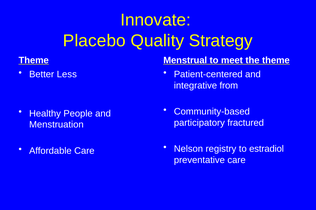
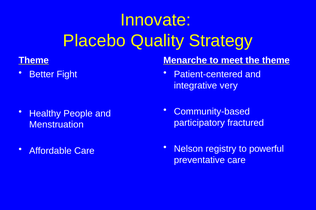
Menstrual: Menstrual -> Menarche (185, 60)
Less: Less -> Fight (67, 74)
from: from -> very (229, 86)
estradiol: estradiol -> powerful (267, 149)
